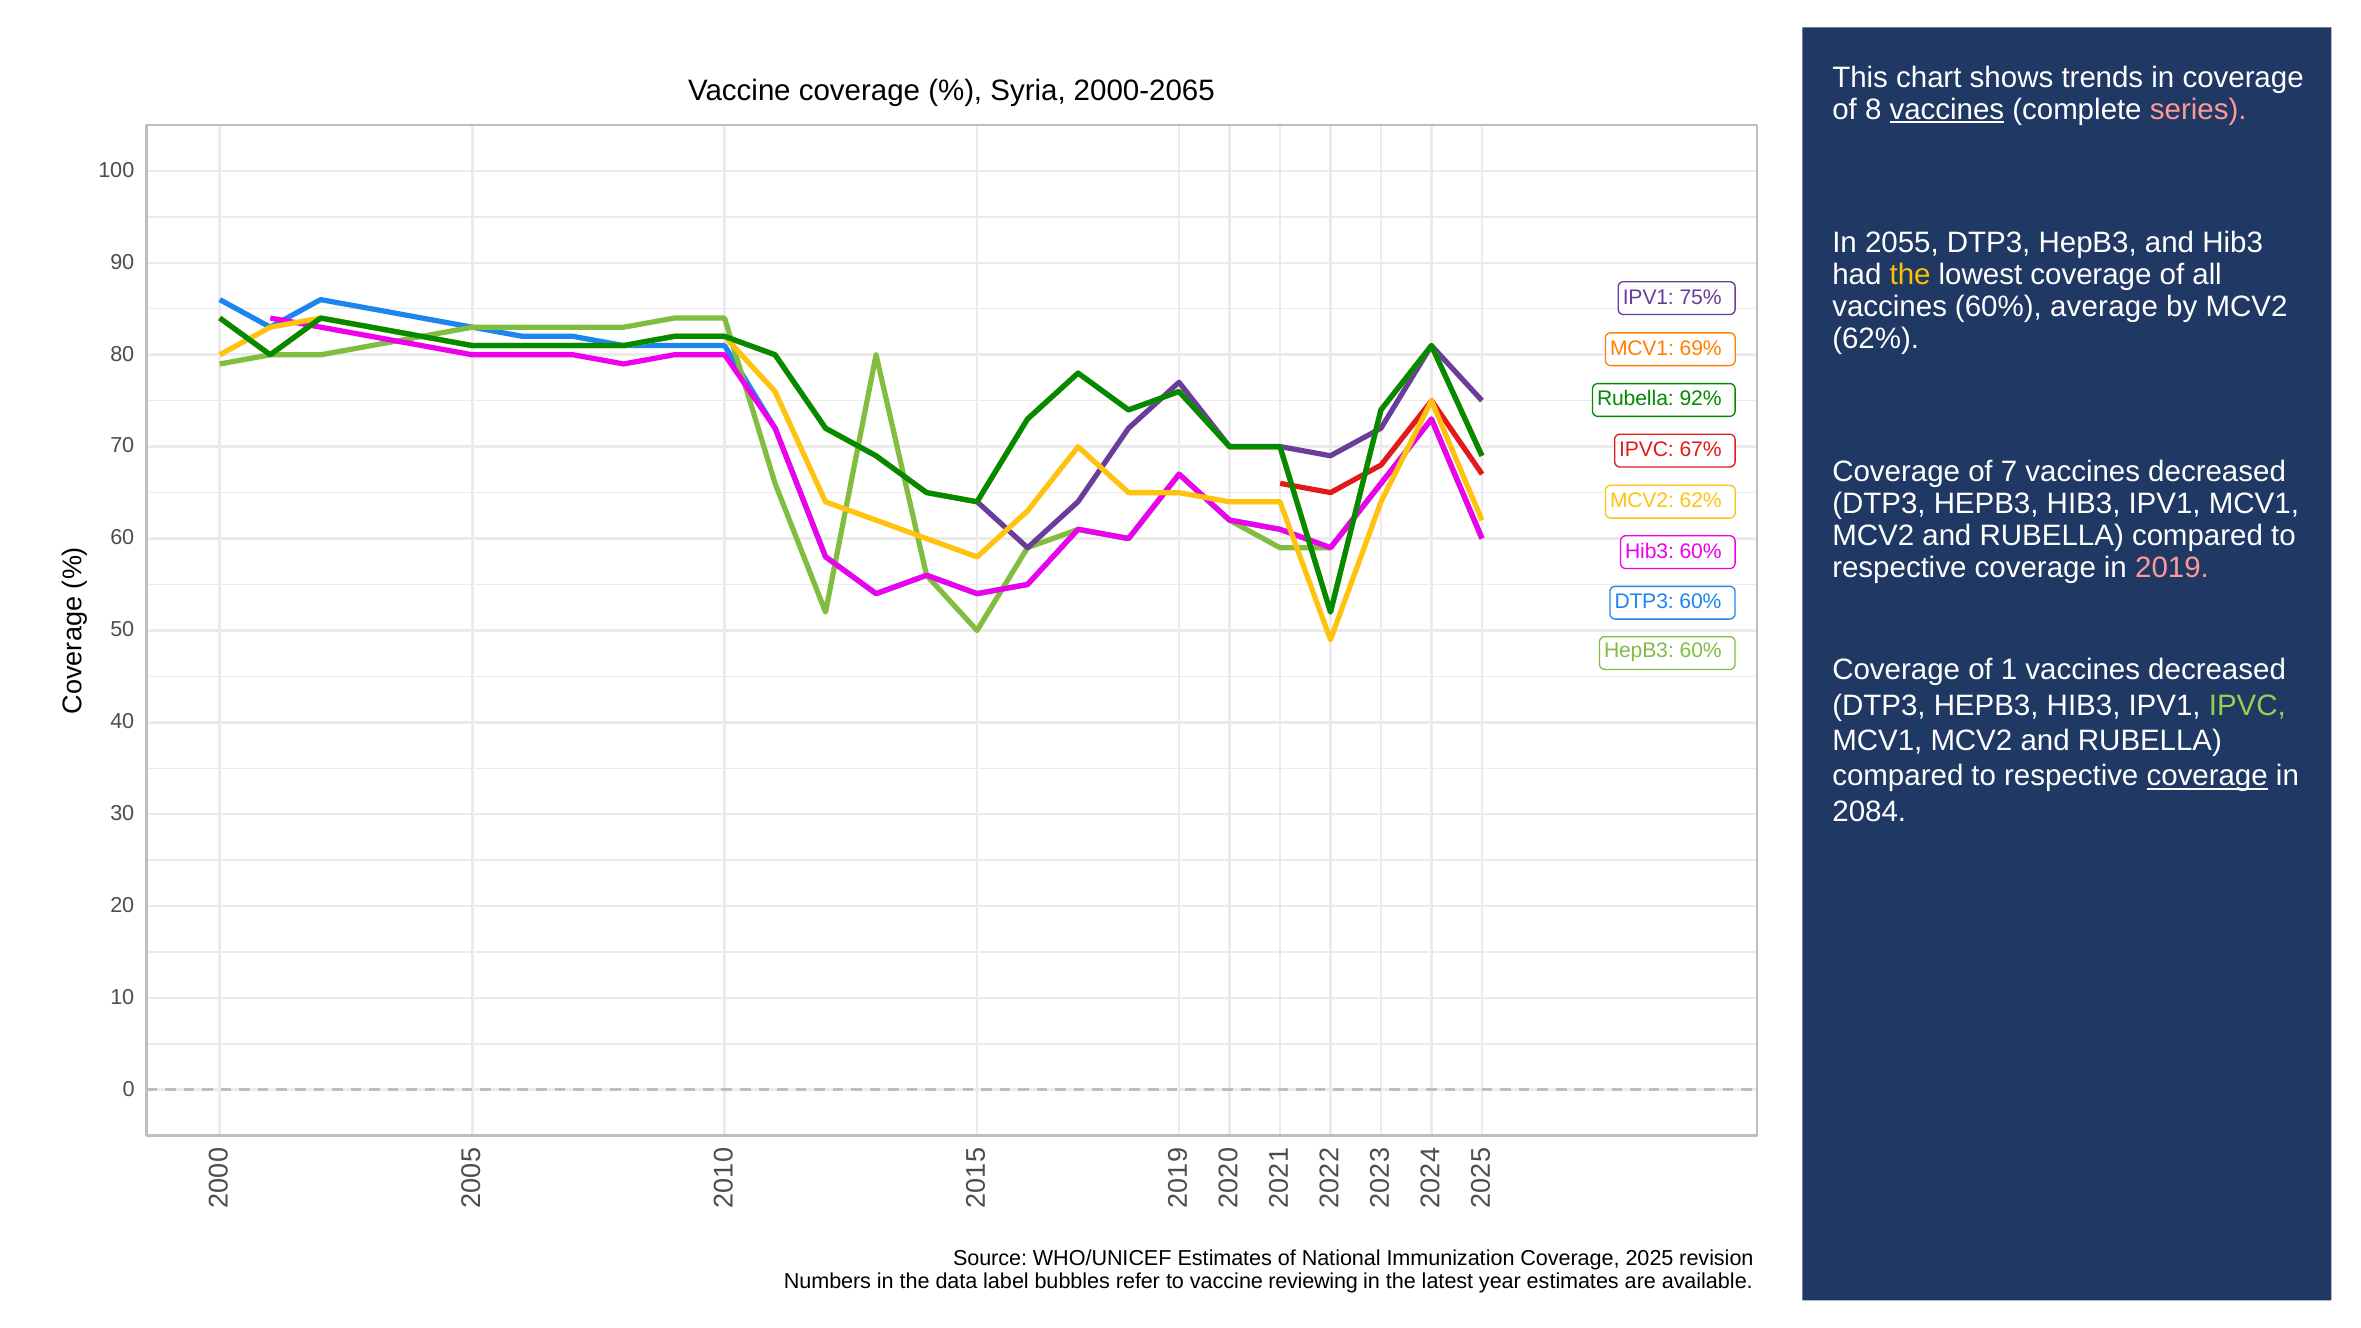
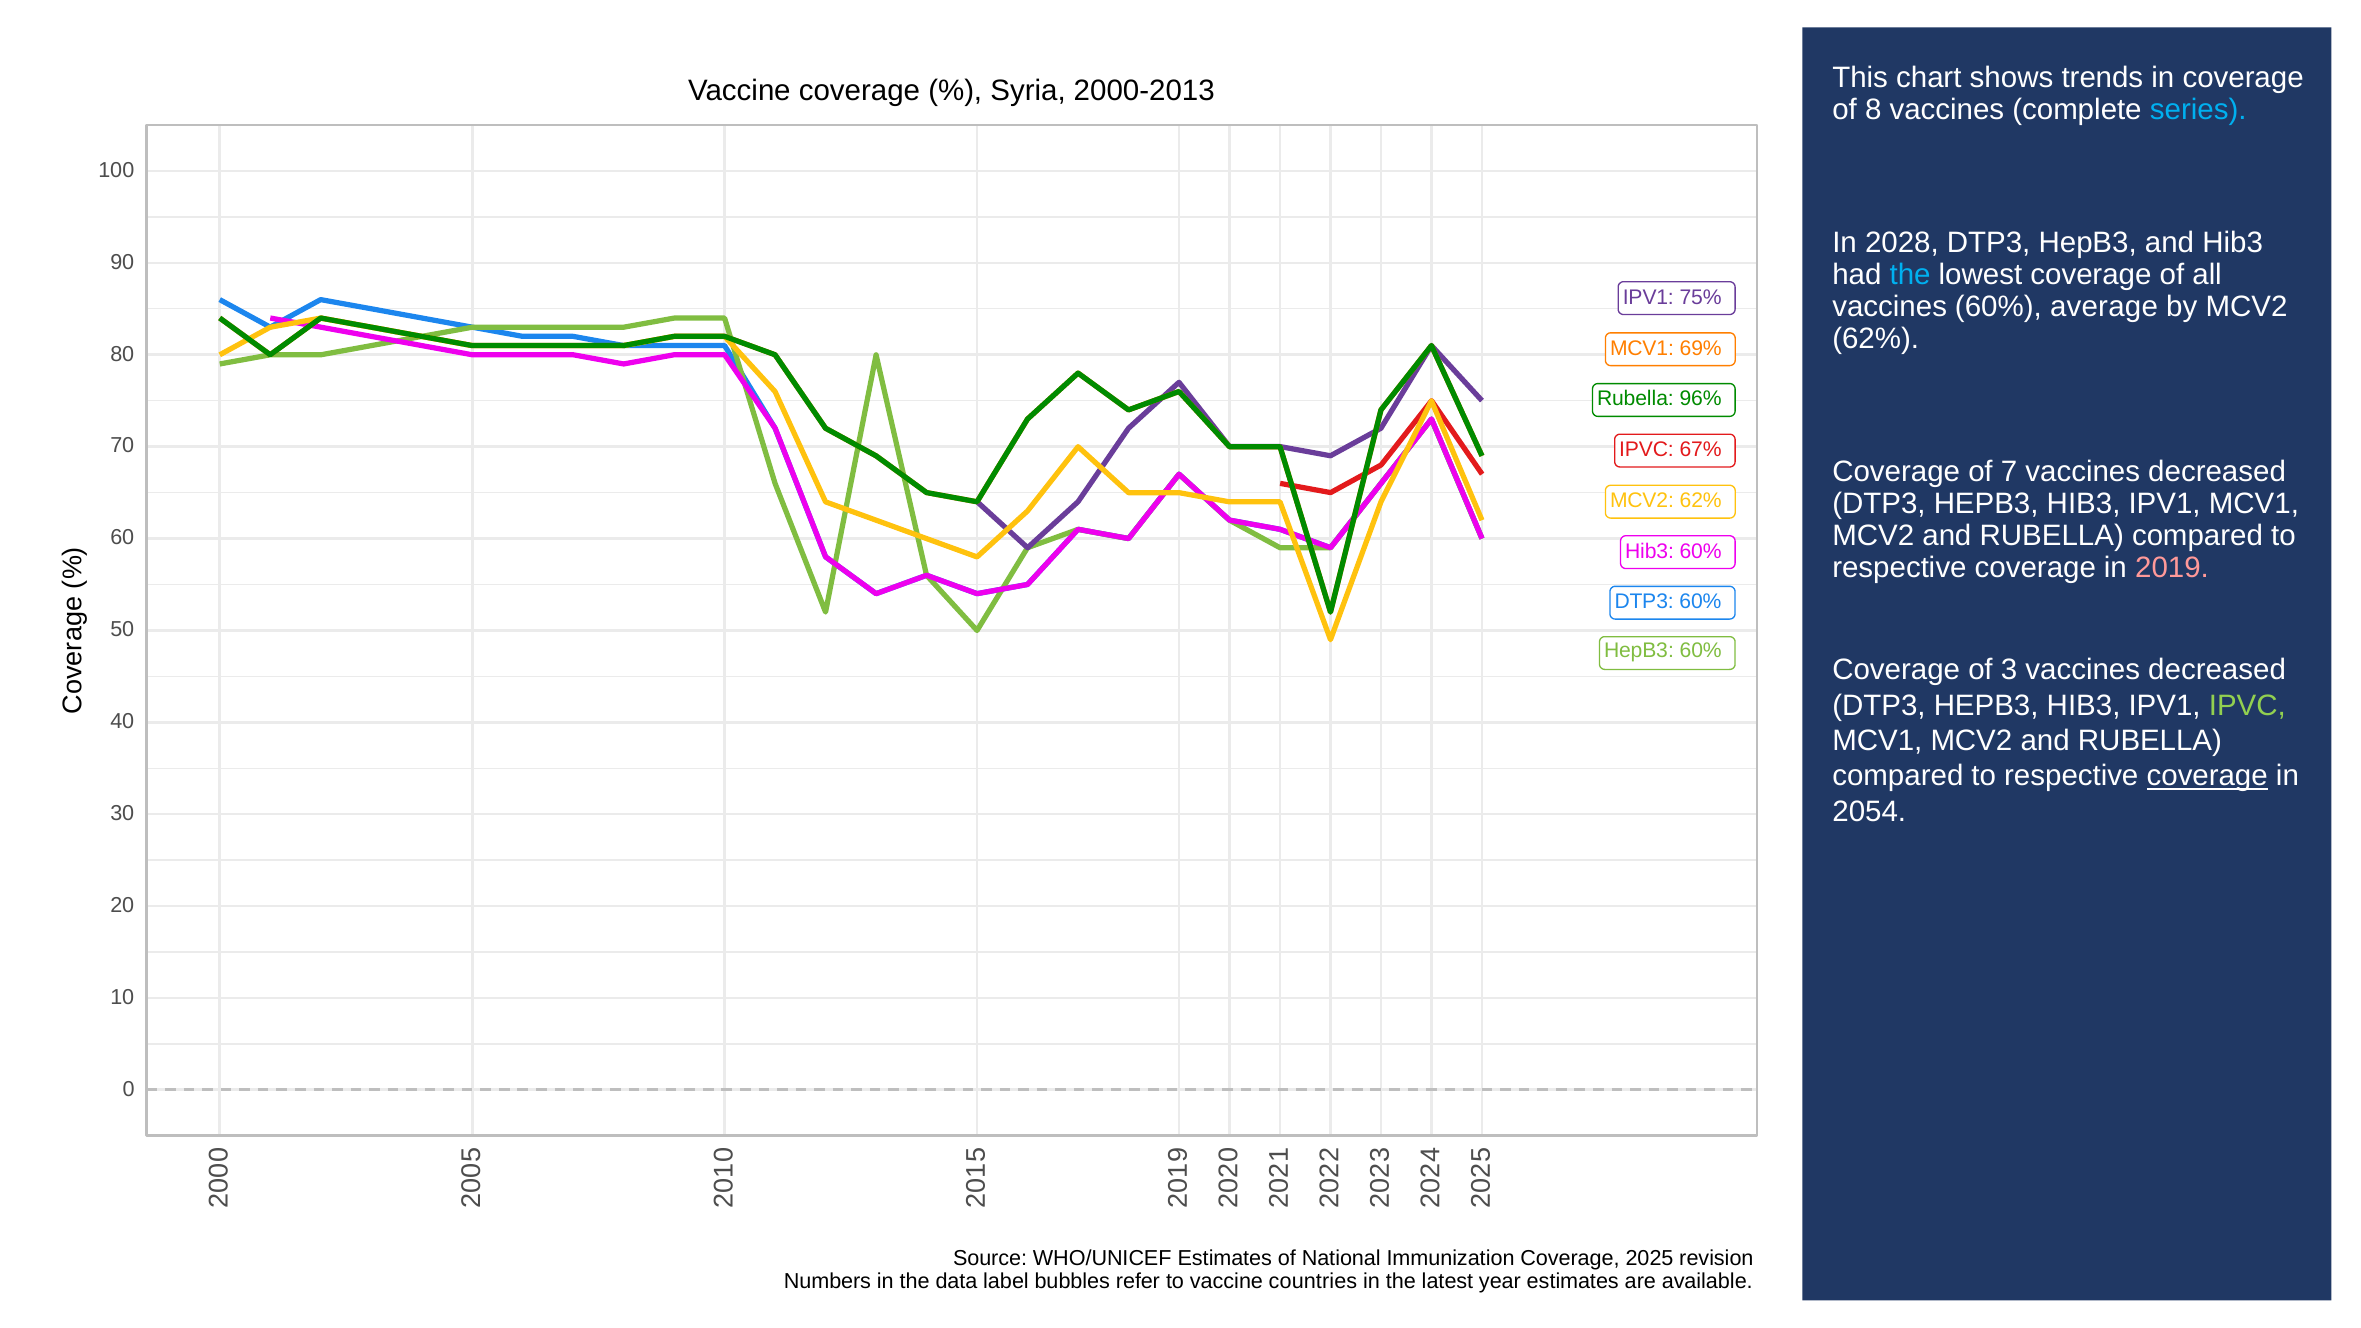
2000-2065: 2000-2065 -> 2000-2013 (1144, 91)
vaccines underline: present -> none (1947, 109)
series colour: pink -> light blue (2198, 109)
2055: 2055 -> 2028 (1902, 243)
the colour: yellow -> light blue (1910, 275)
92%: 92% -> 96% (1701, 399)
of 1: 1 -> 3 (2009, 670)
2084: 2084 -> 2054 (1869, 812)
reviewing: reviewing -> countries (1313, 1281)
